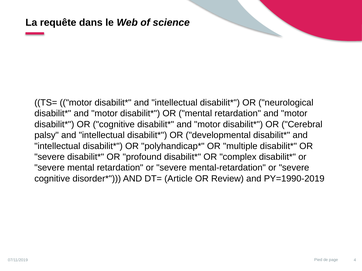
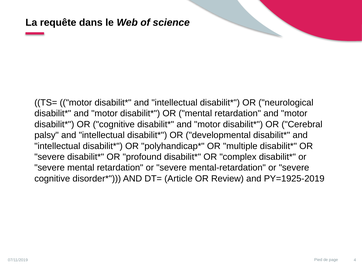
PY=1990-2019: PY=1990-2019 -> PY=1925-2019 (294, 179)
